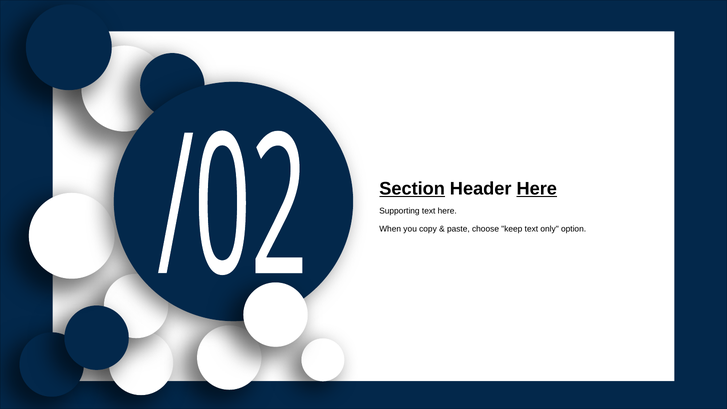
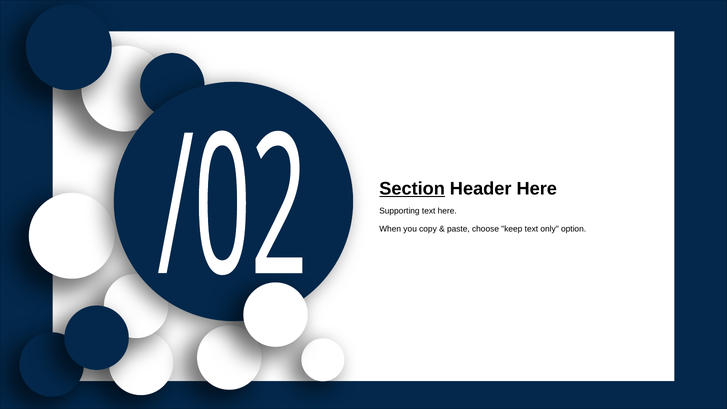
Here underline: present -> none (537, 189)
